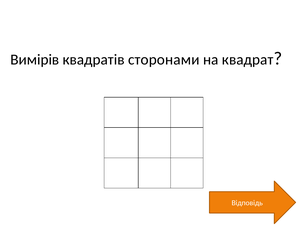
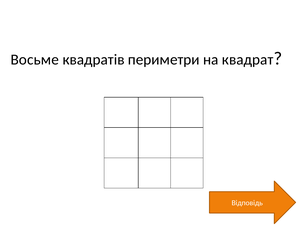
Вимірів: Вимірів -> Восьме (35, 60)
сторонами: сторонами -> периметри (164, 60)
